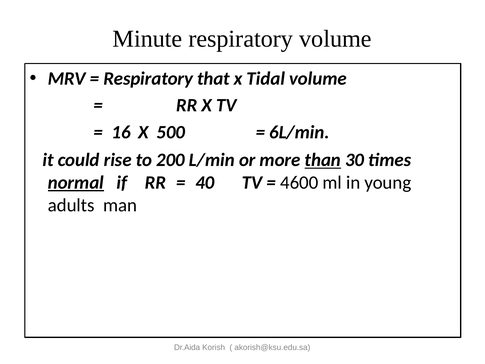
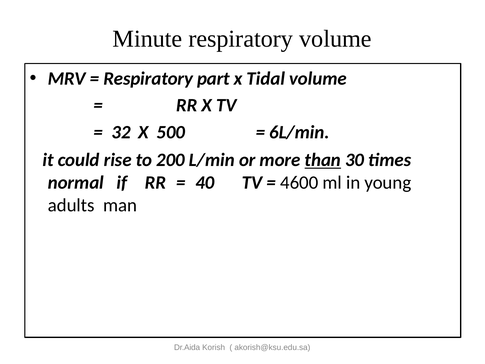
that: that -> part (213, 79)
16: 16 -> 32 (121, 132)
normal underline: present -> none (76, 182)
